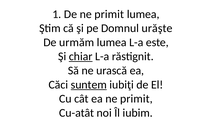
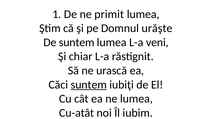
De urmăm: urmăm -> suntem (77, 42)
este: este -> veni (157, 42)
chiar underline: present -> none (81, 57)
ea ne primit: primit -> lumea (136, 99)
